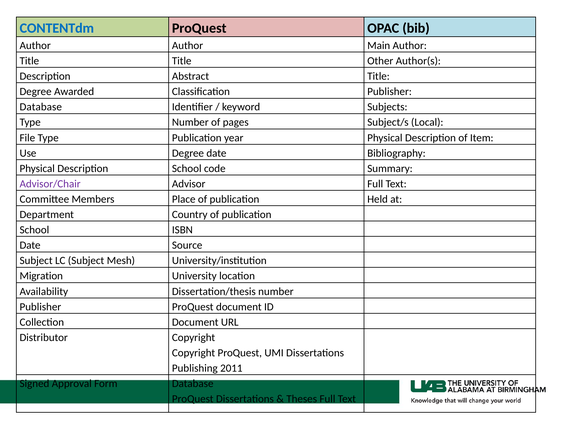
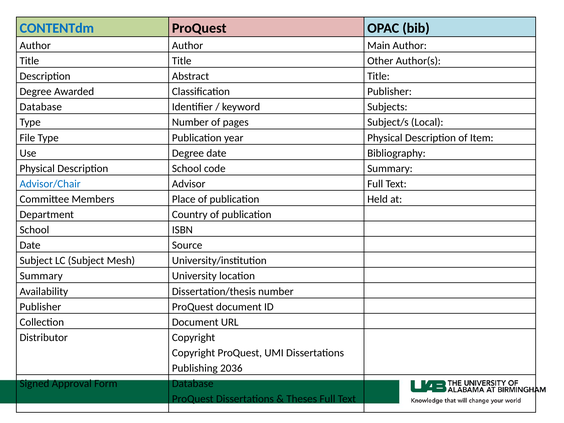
Advisor/Chair colour: purple -> blue (50, 184)
Migration: Migration -> Summary (41, 276)
2011: 2011 -> 2036 (231, 368)
